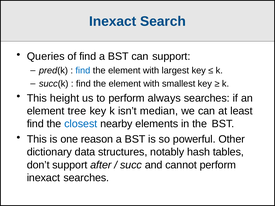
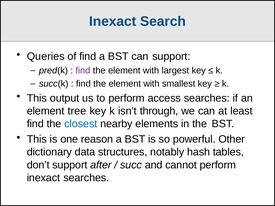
find colour: blue -> purple (83, 71)
height: height -> output (65, 98)
always: always -> access (164, 98)
median: median -> through (159, 111)
